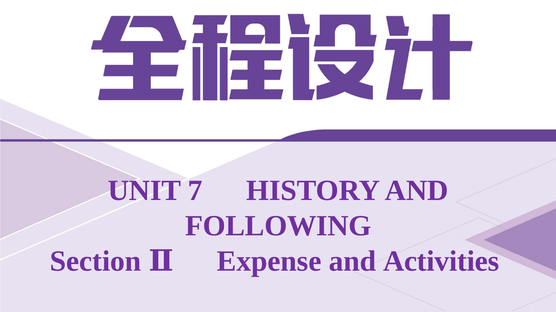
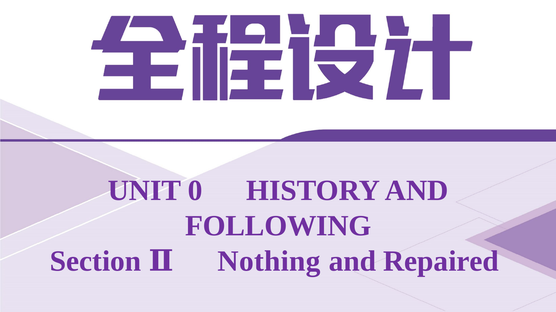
7: 7 -> 0 (195, 191)
Expense: Expense -> Nothing (269, 262)
Activities: Activities -> Repaired (441, 262)
